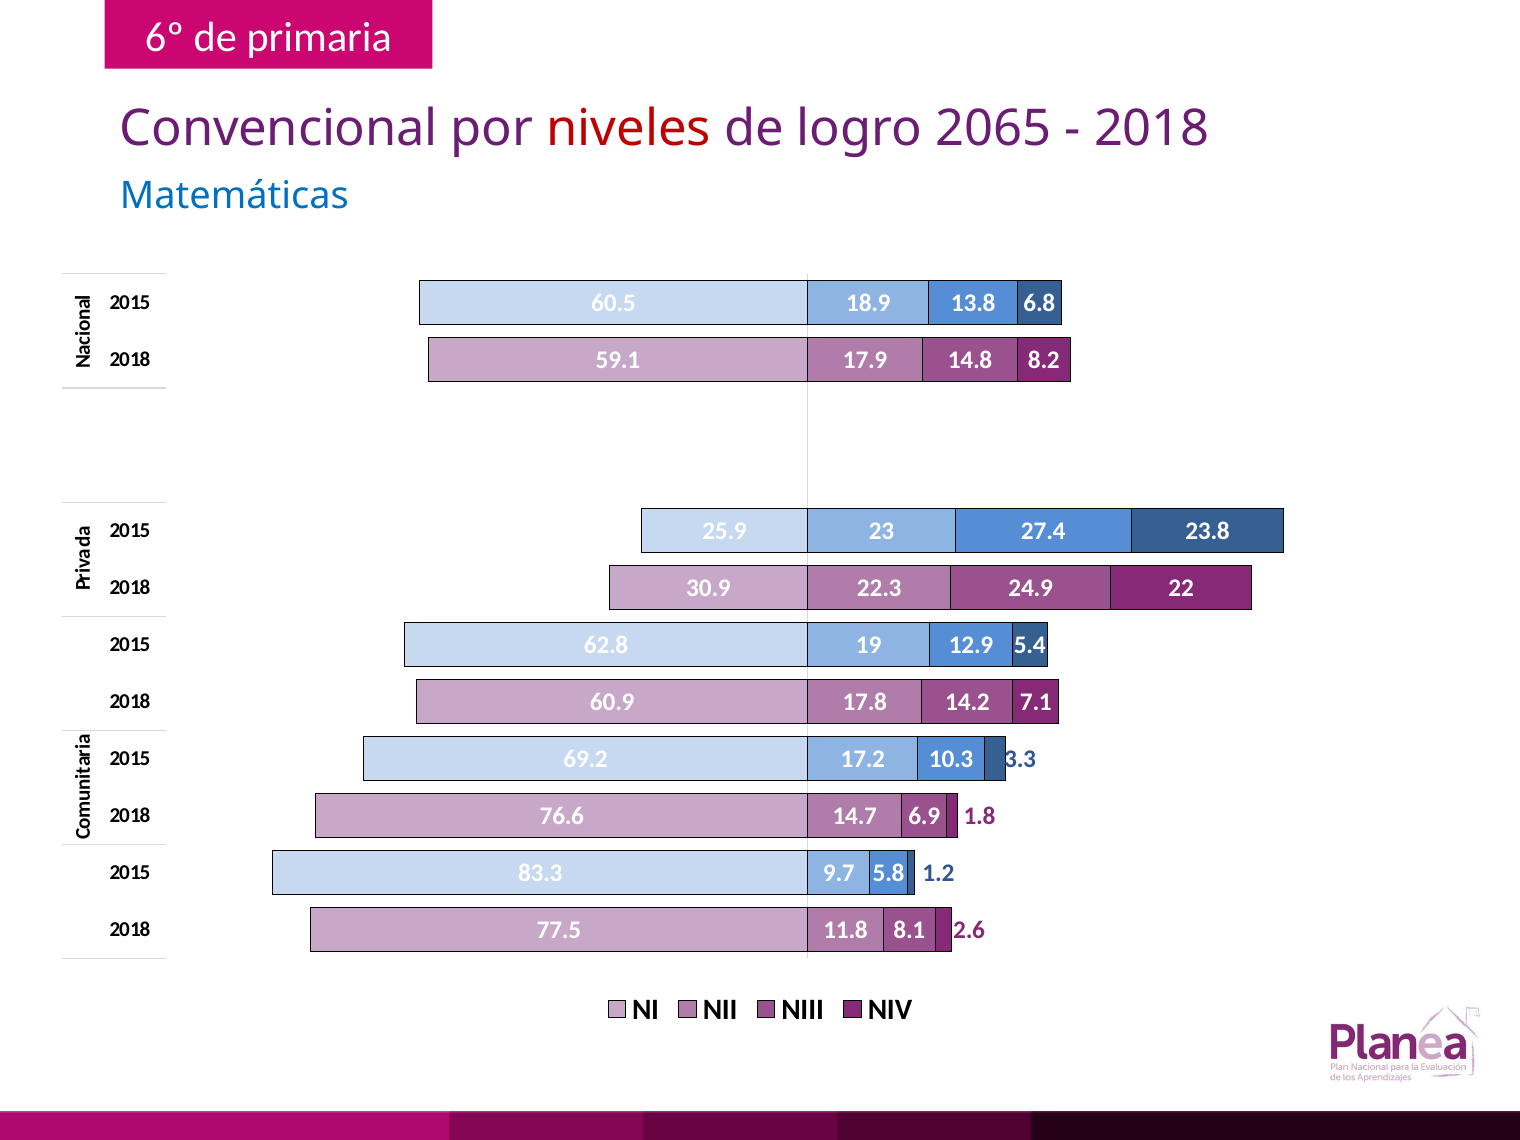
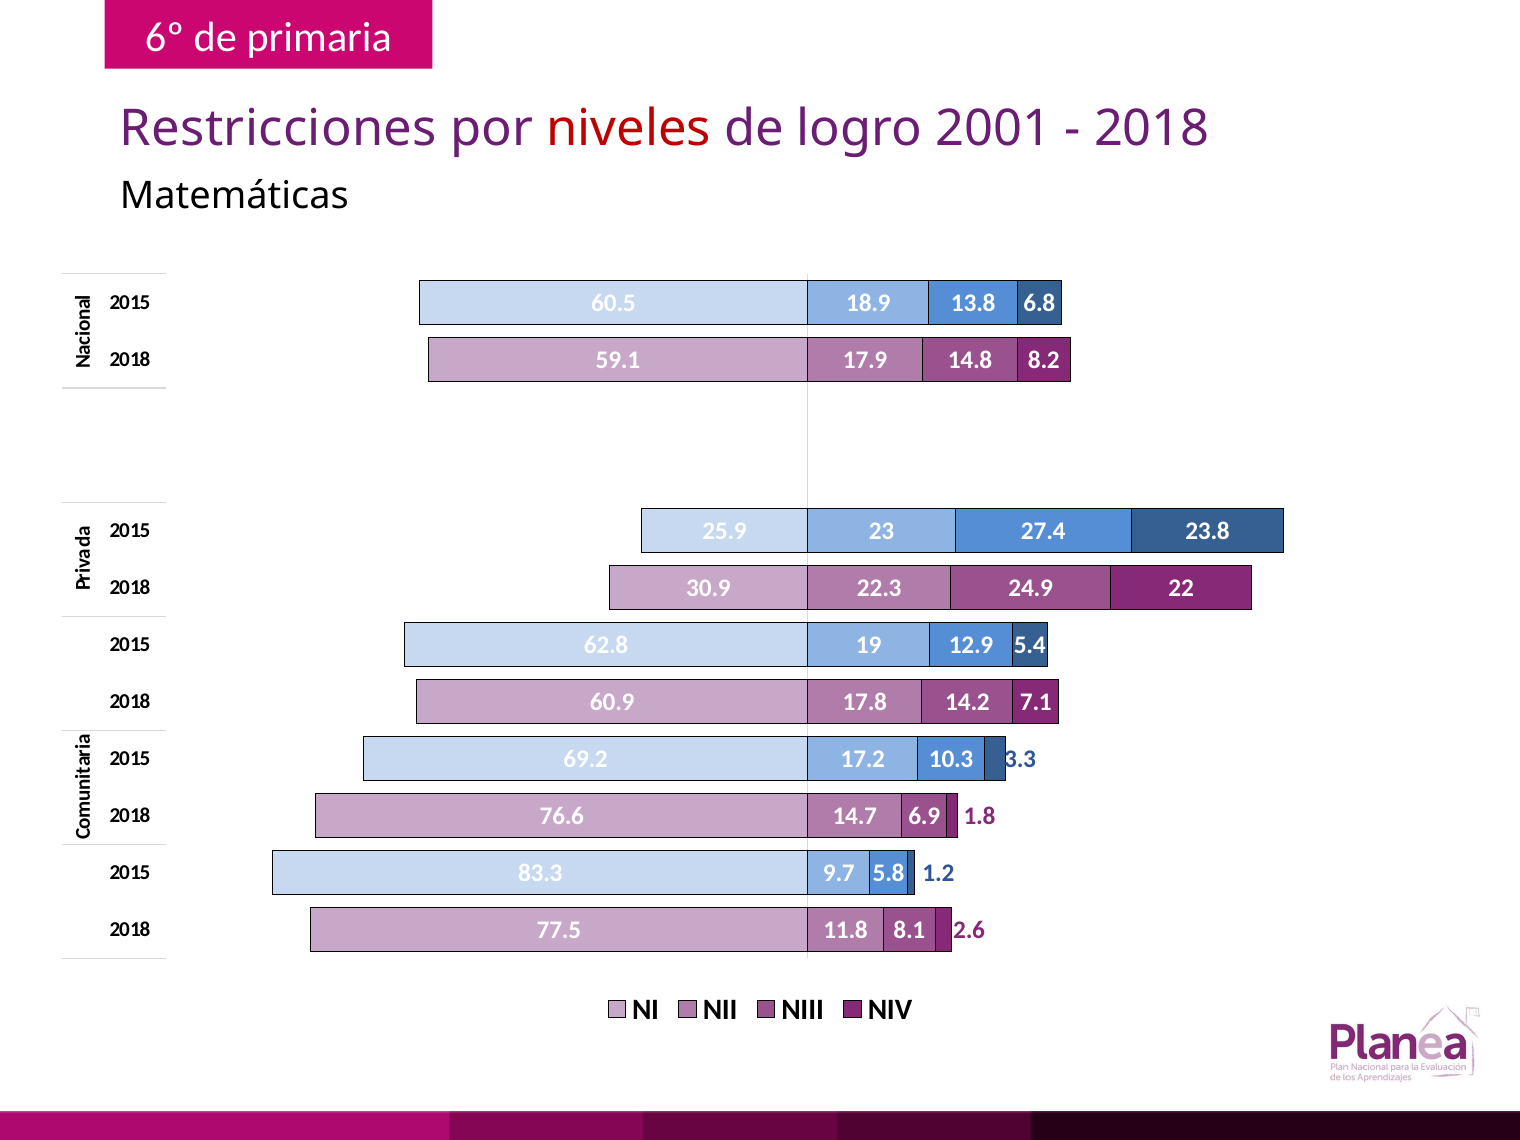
Convencional: Convencional -> Restricciones (278, 129)
2065: 2065 -> 2001 (993, 129)
Matemáticas colour: blue -> black (234, 196)
